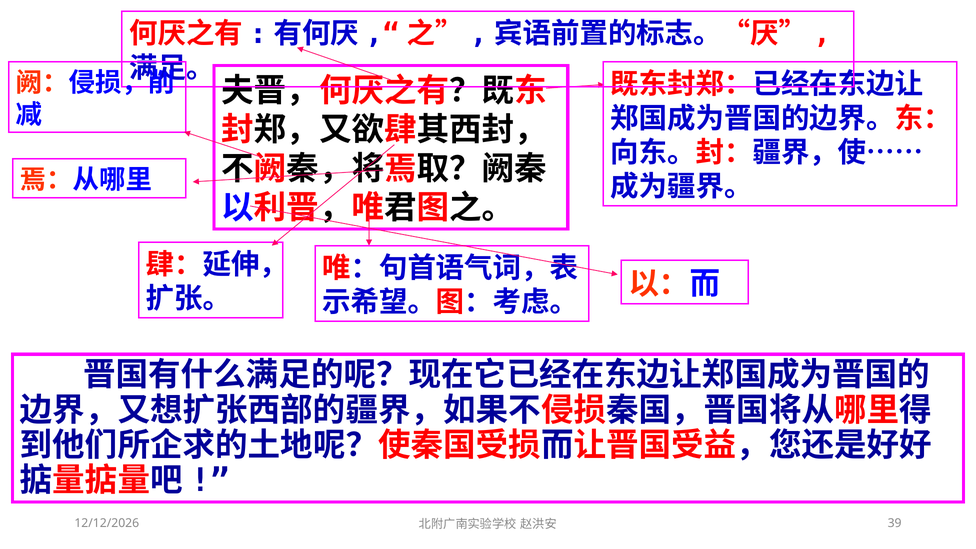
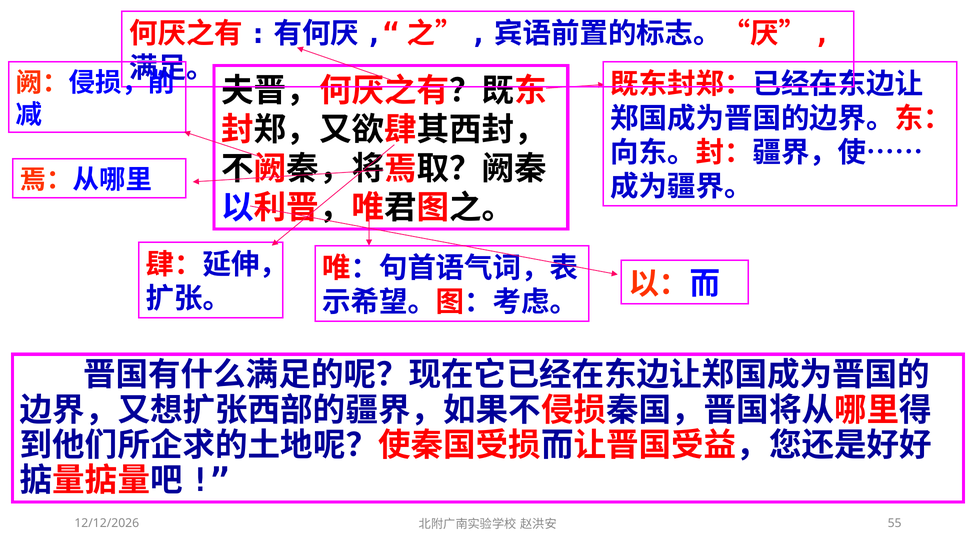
39: 39 -> 55 (895, 523)
